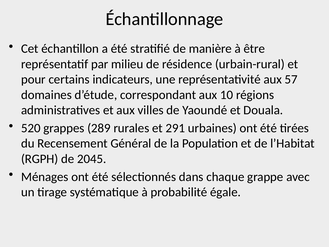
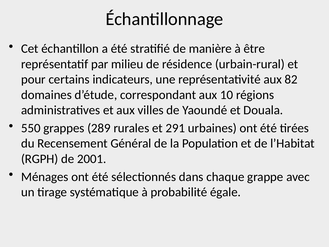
57: 57 -> 82 (291, 79)
520: 520 -> 550 (31, 128)
2045: 2045 -> 2001 (92, 159)
